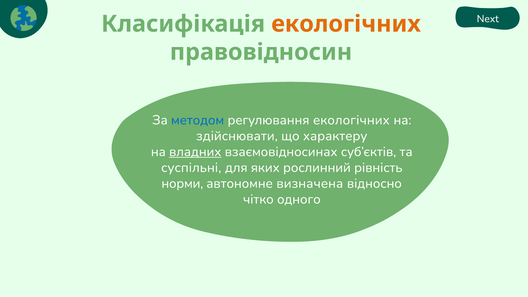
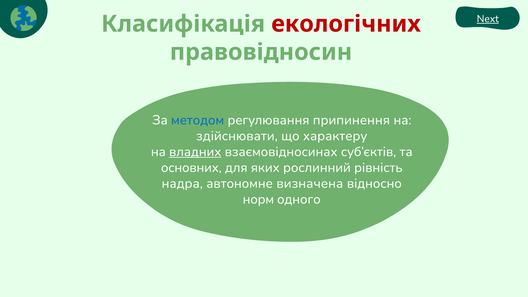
Next underline: none -> present (488, 19)
екологічних colour: orange -> red (346, 24)
регулювання екологічних: екологічних -> припинення (351, 120)
суспільні: суспільні -> основних (191, 168)
норми: норми -> надра (182, 183)
чітко: чітко -> норм (258, 199)
